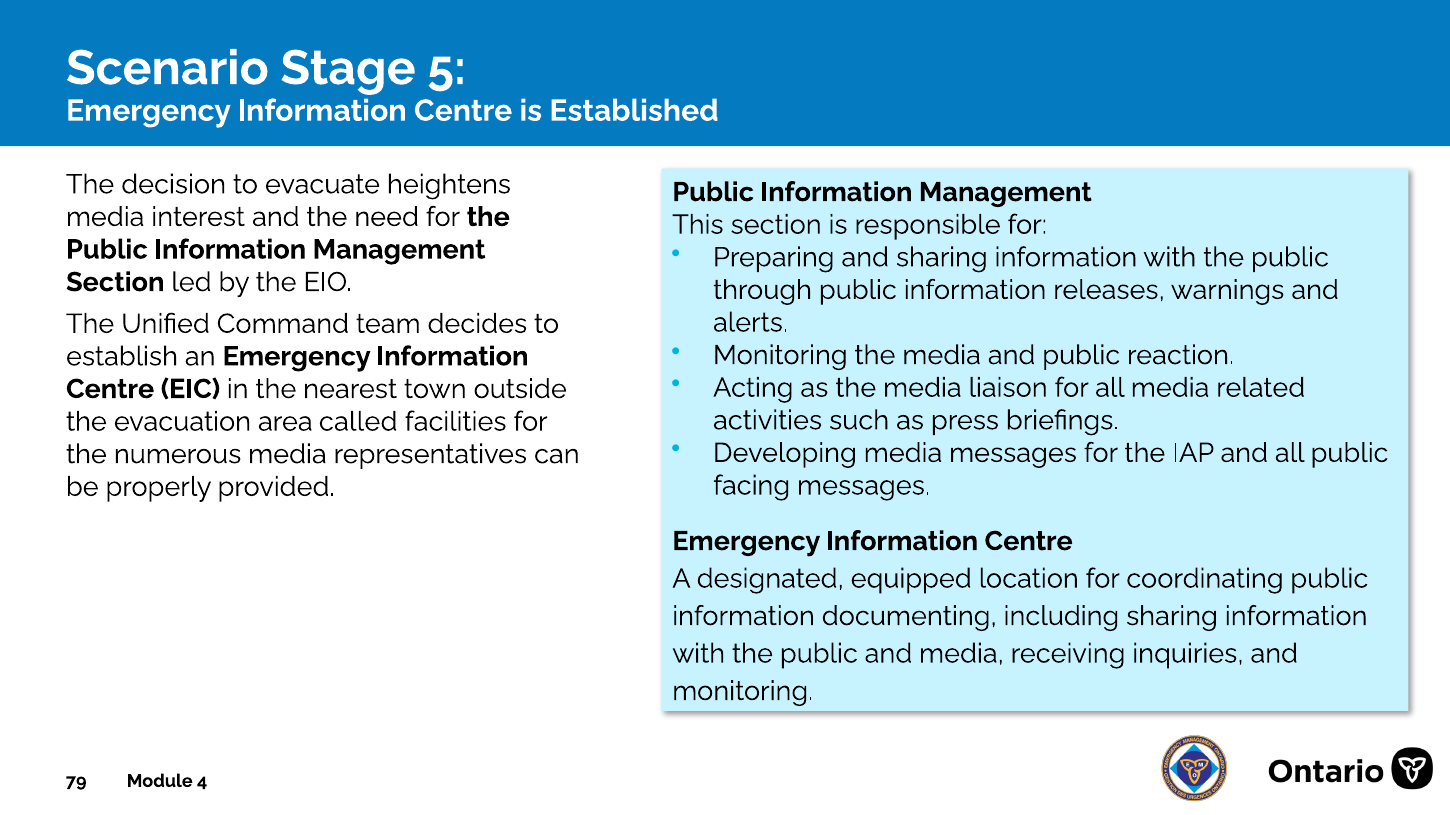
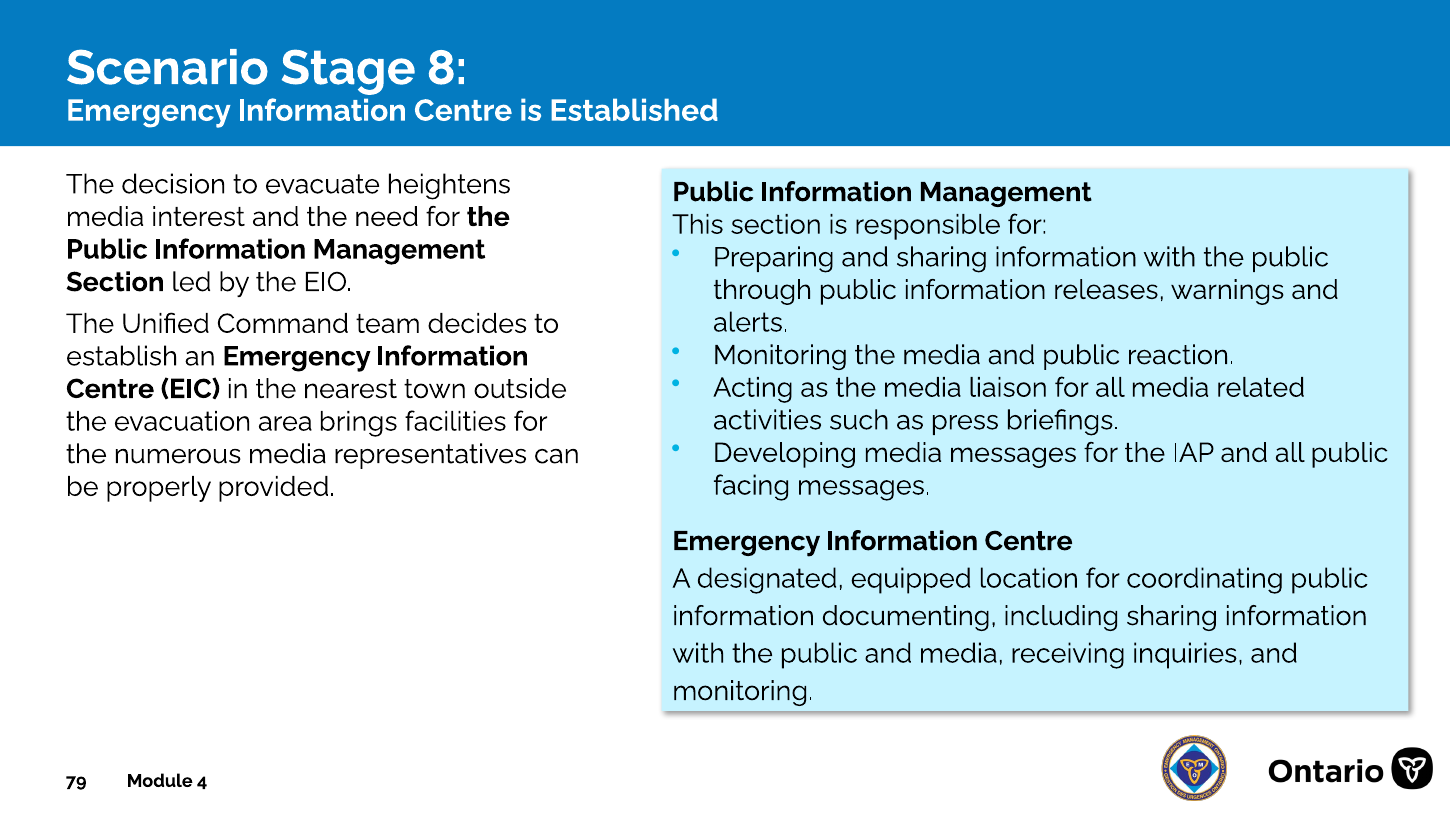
5: 5 -> 8 (447, 68)
called: called -> brings (358, 422)
